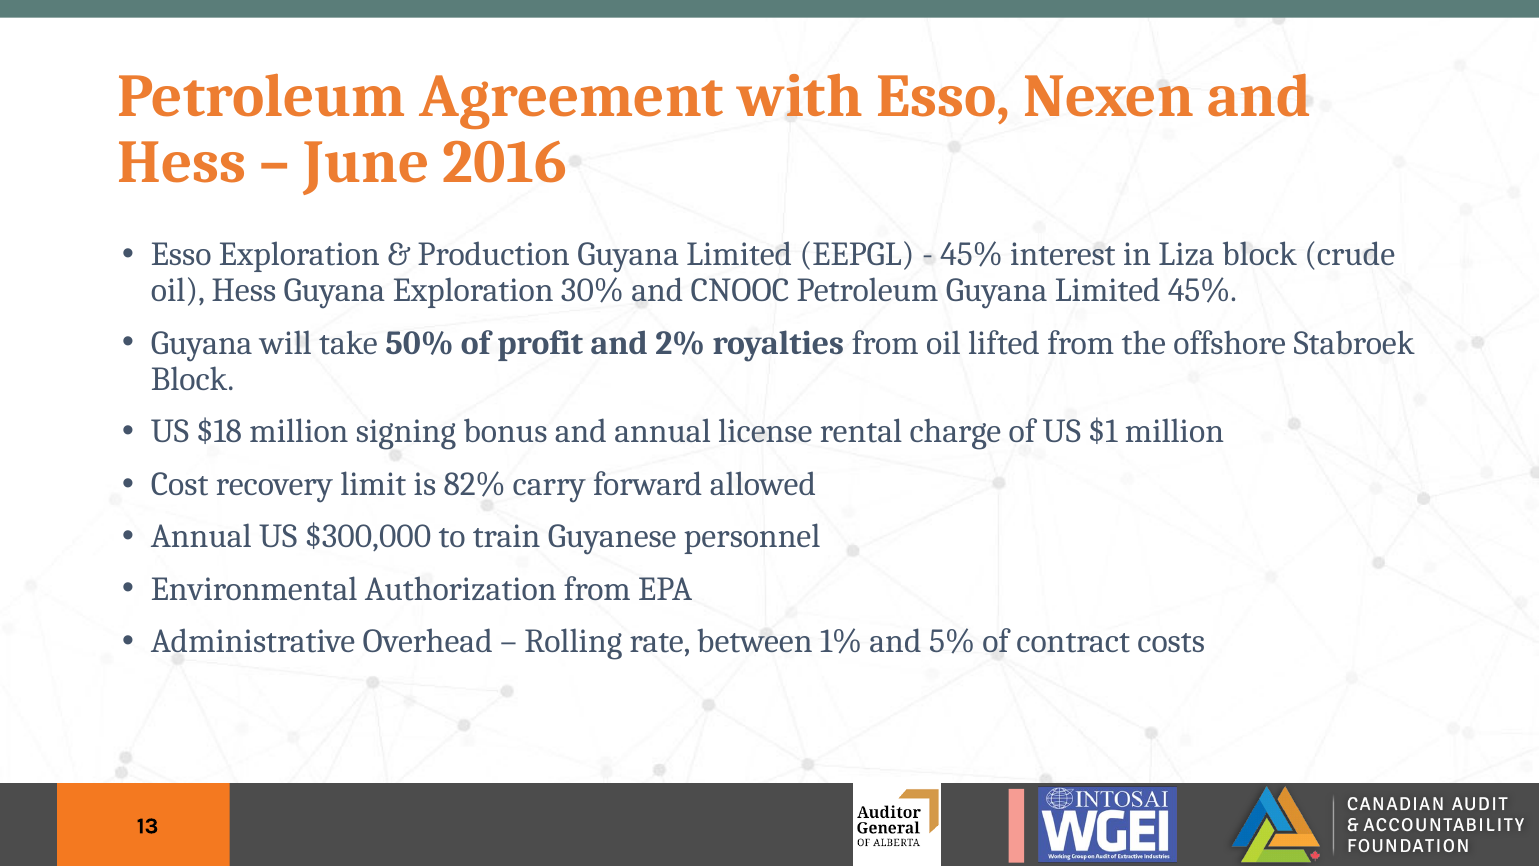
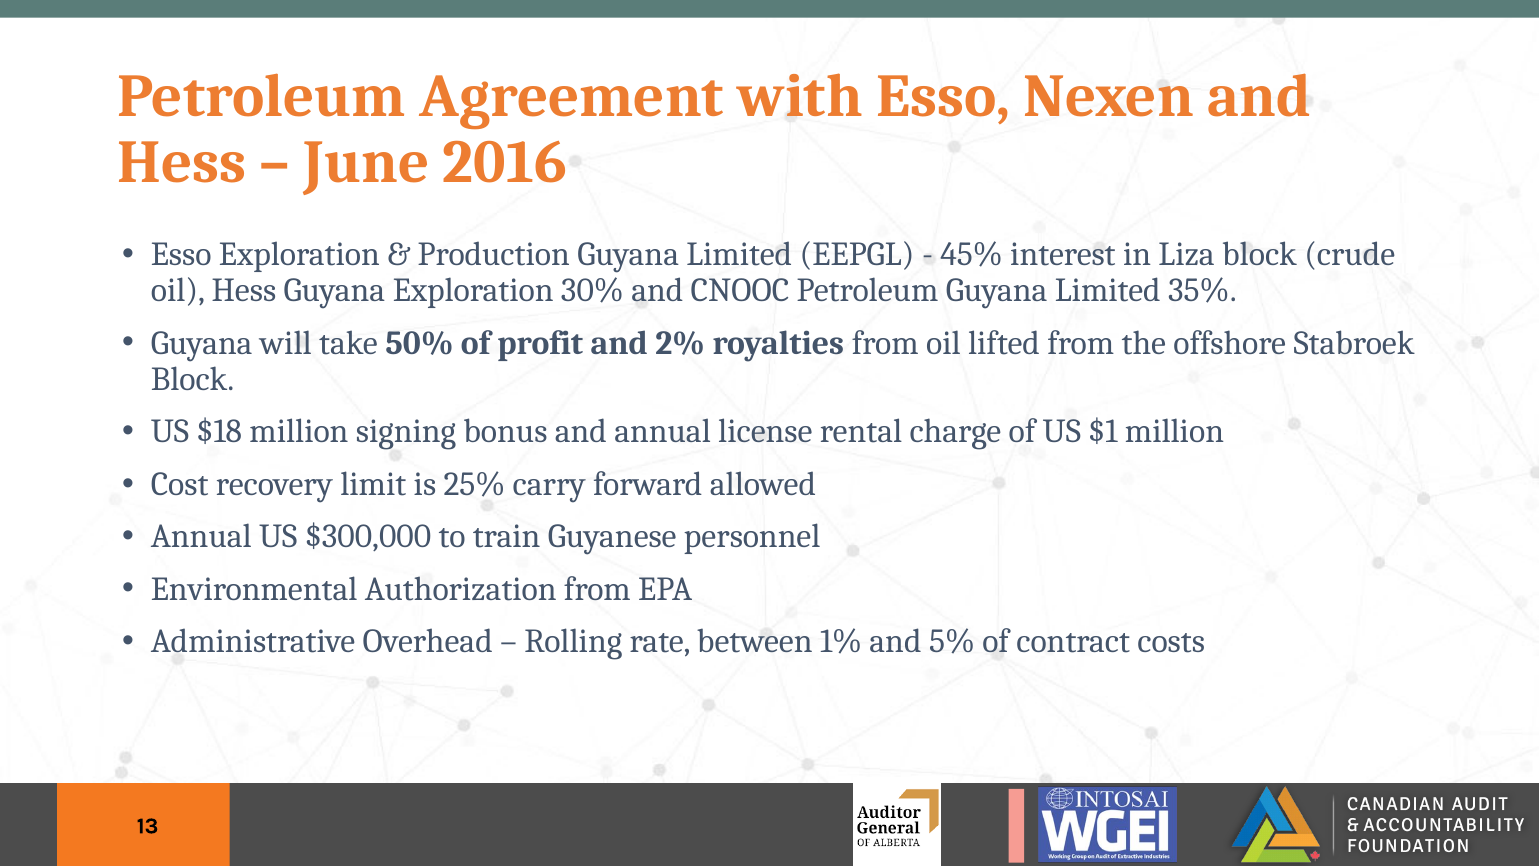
Limited 45%: 45% -> 35% (1202, 291)
82%: 82% -> 25% (475, 484)
